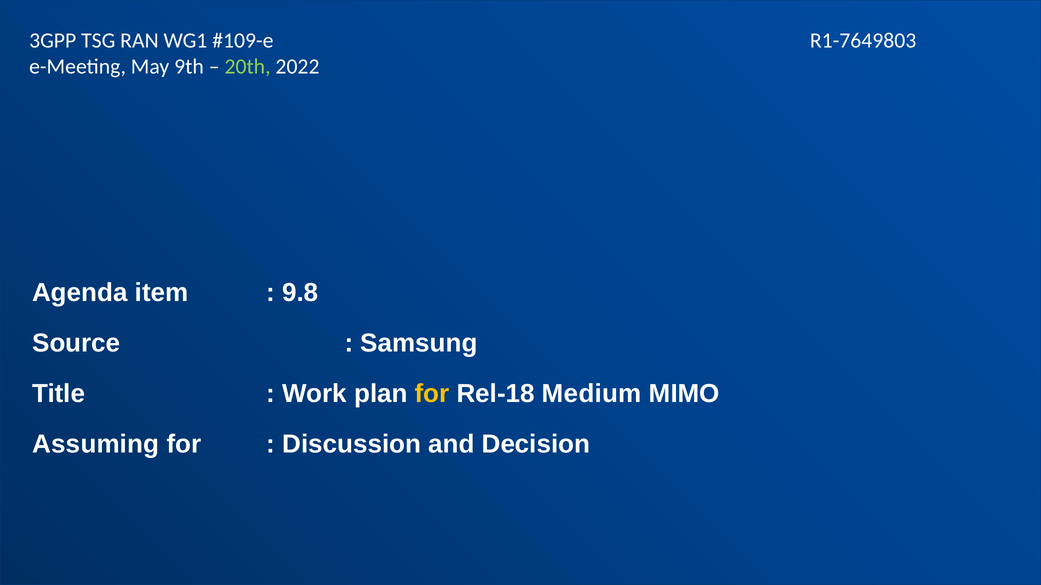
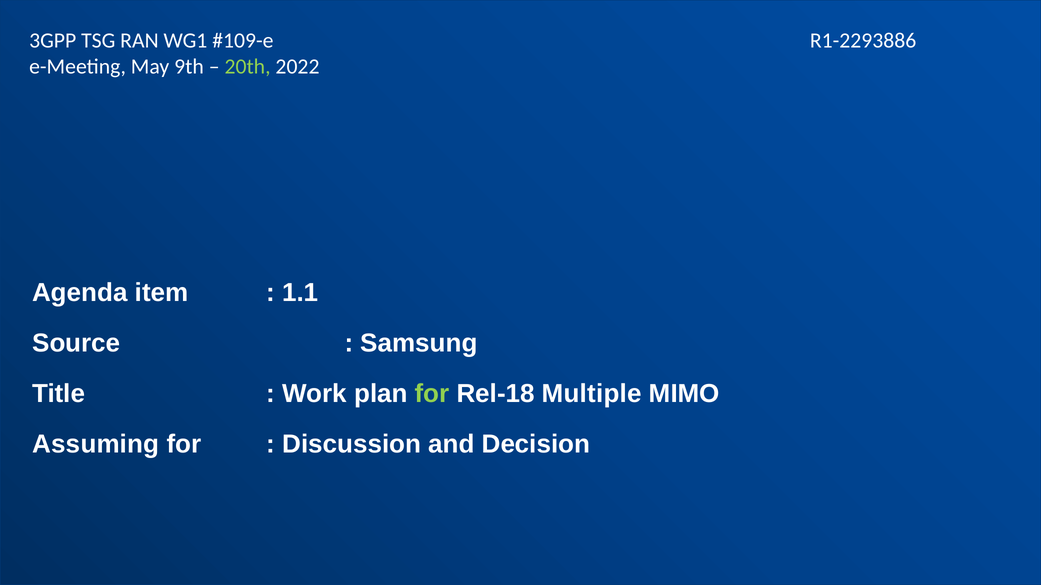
R1-7649803: R1-7649803 -> R1-2293886 (863, 41)
9.8: 9.8 -> 1.1 (300, 293)
for colour: yellow -> light green (432, 394)
Medium: Medium -> Multiple (592, 394)
